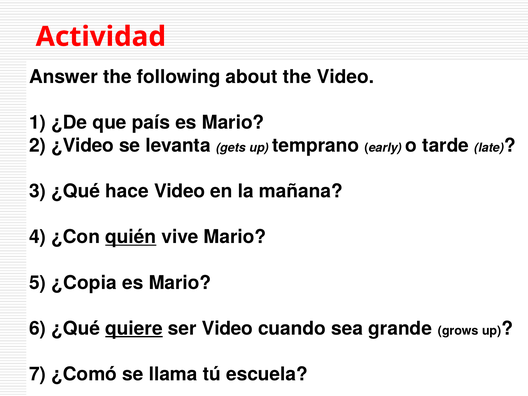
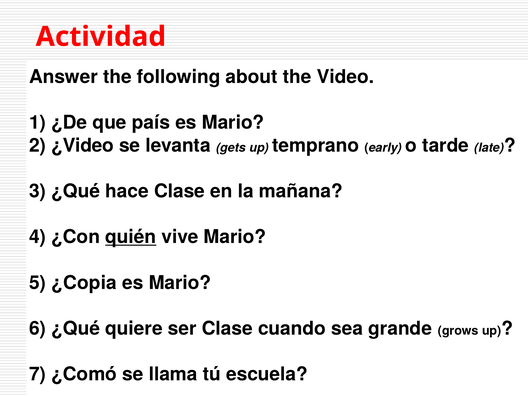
hace Video: Video -> Clase (179, 191)
quiere underline: present -> none (134, 328)
ser Video: Video -> Clase (227, 328)
